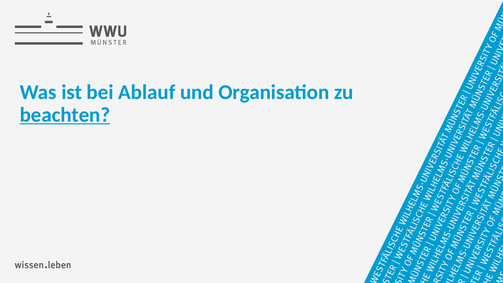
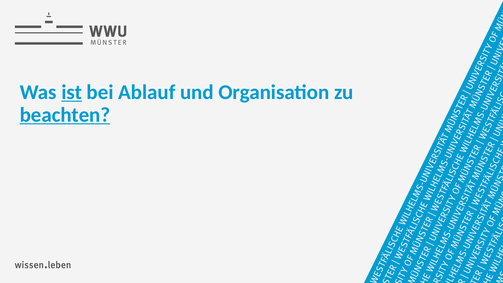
ist underline: none -> present (72, 92)
